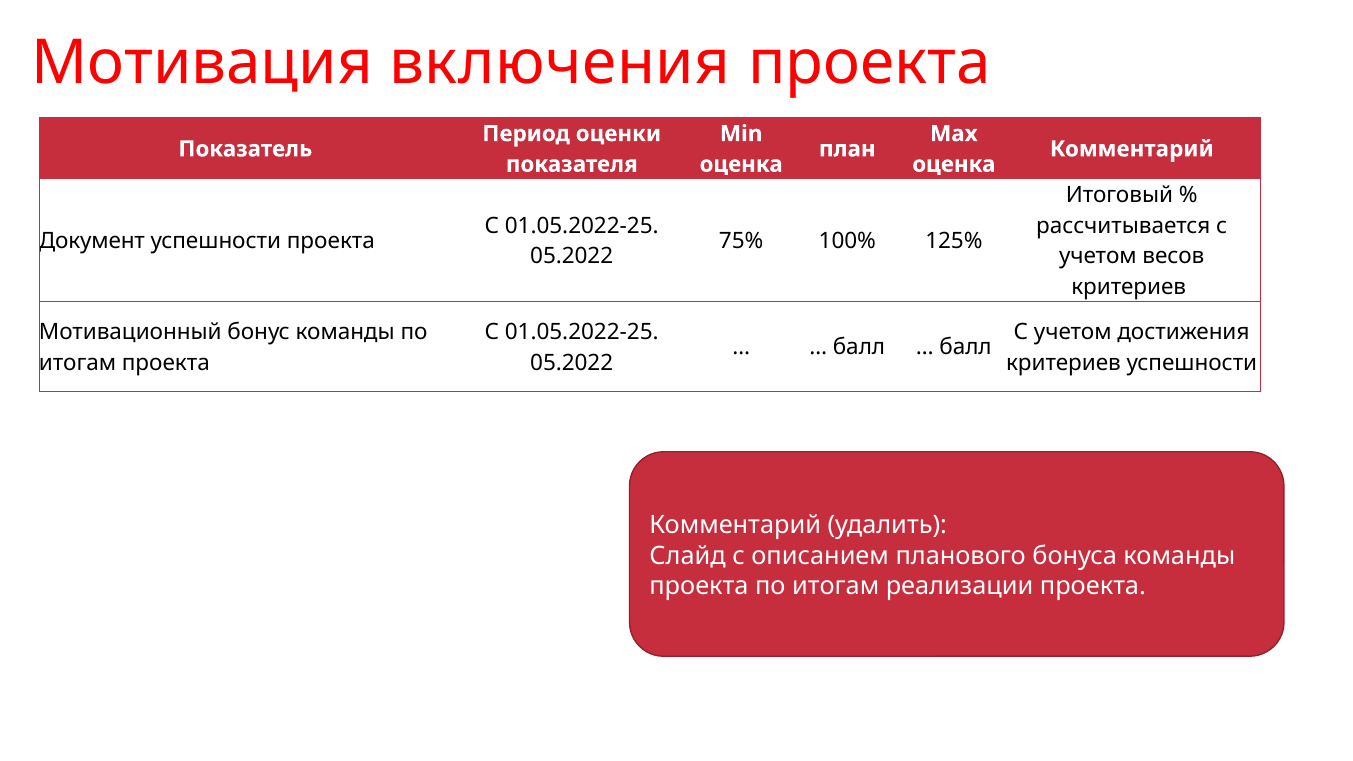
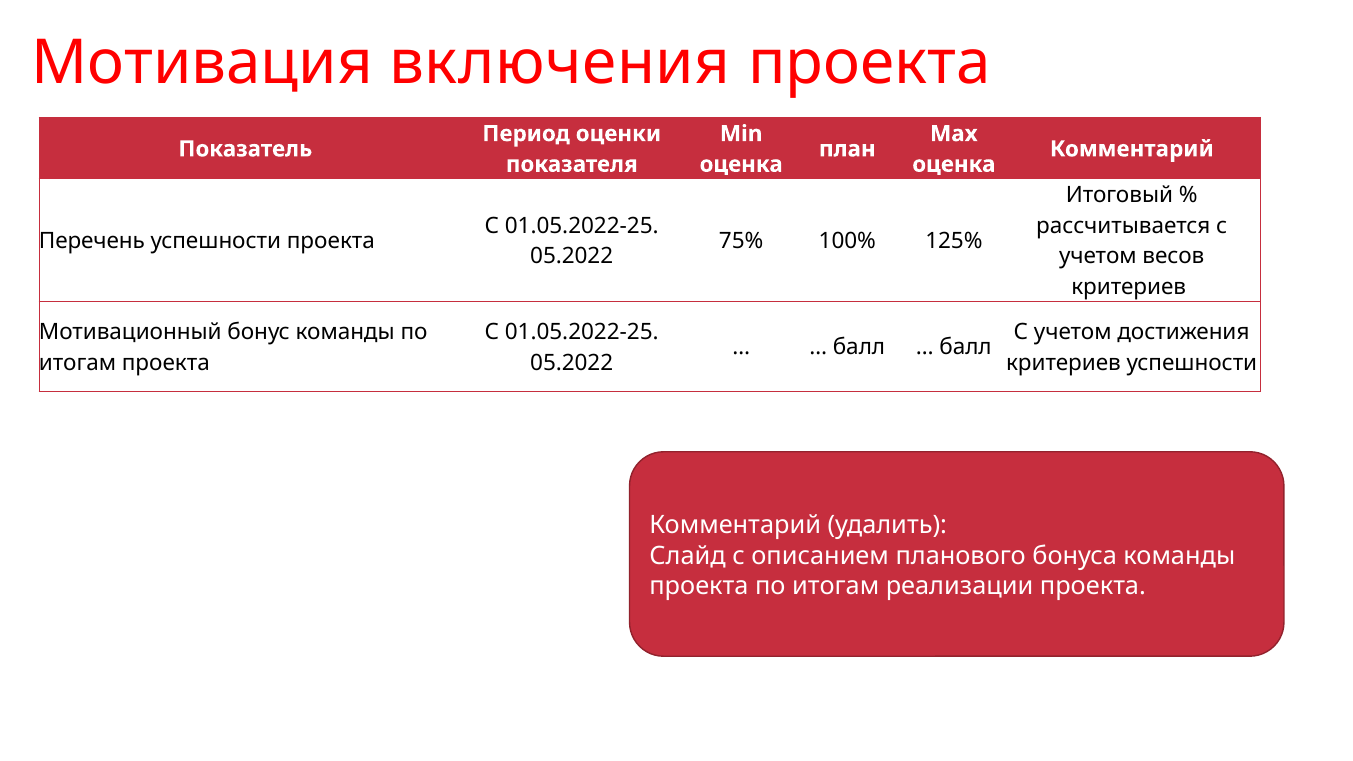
Документ: Документ -> Перечень (92, 241)
